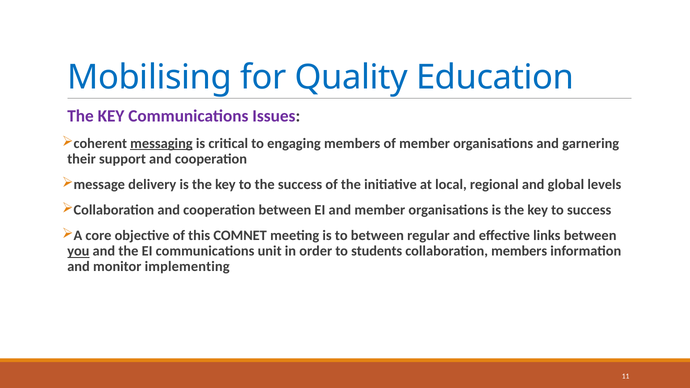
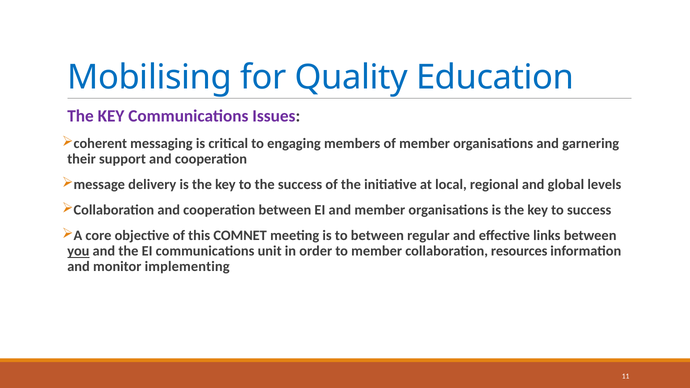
messaging underline: present -> none (161, 143)
to students: students -> member (377, 251)
collaboration members: members -> resources (519, 251)
